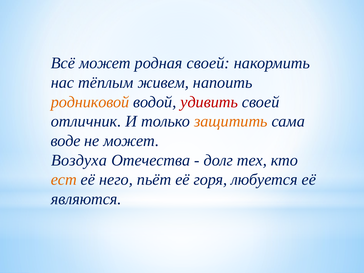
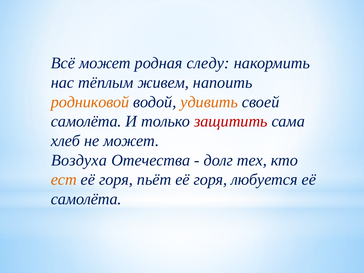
родная своей: своей -> следу (208, 63)
удивить colour: red -> orange (209, 102)
отличник: отличник -> самолёта (86, 121)
защитить colour: orange -> red (231, 121)
воде: воде -> хлеб (65, 141)
него: него -> горя (116, 180)
являются: являются -> самолёта (86, 199)
